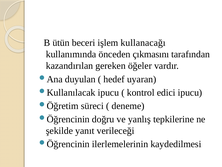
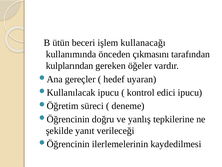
kazandırılan: kazandırılan -> kulplarından (70, 66)
duyulan: duyulan -> gereçler (80, 79)
